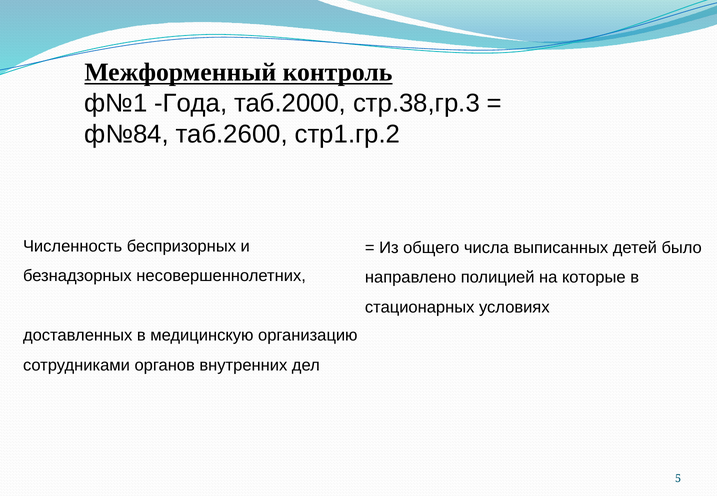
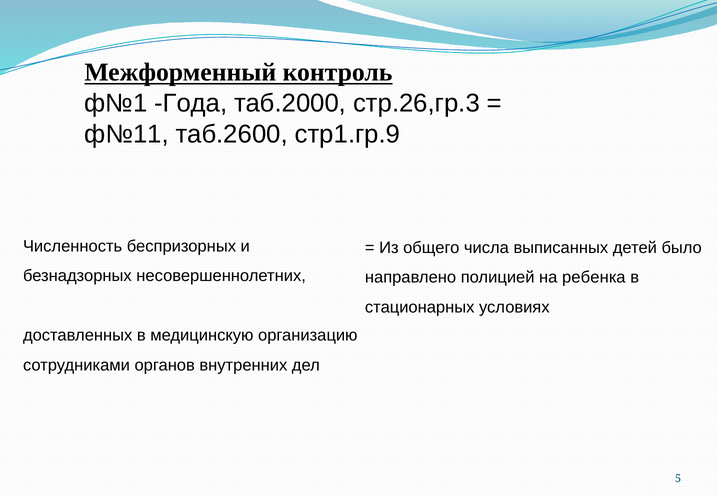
стр.38,гр.3: стр.38,гр.3 -> стр.26,гр.3 (416, 103)
ф№84: ф№84 -> ф№11 (127, 134)
стр1.гр.2: стр1.гр.2 -> стр1.гр.9 (347, 134)
которые: которые -> ребенка (594, 278)
